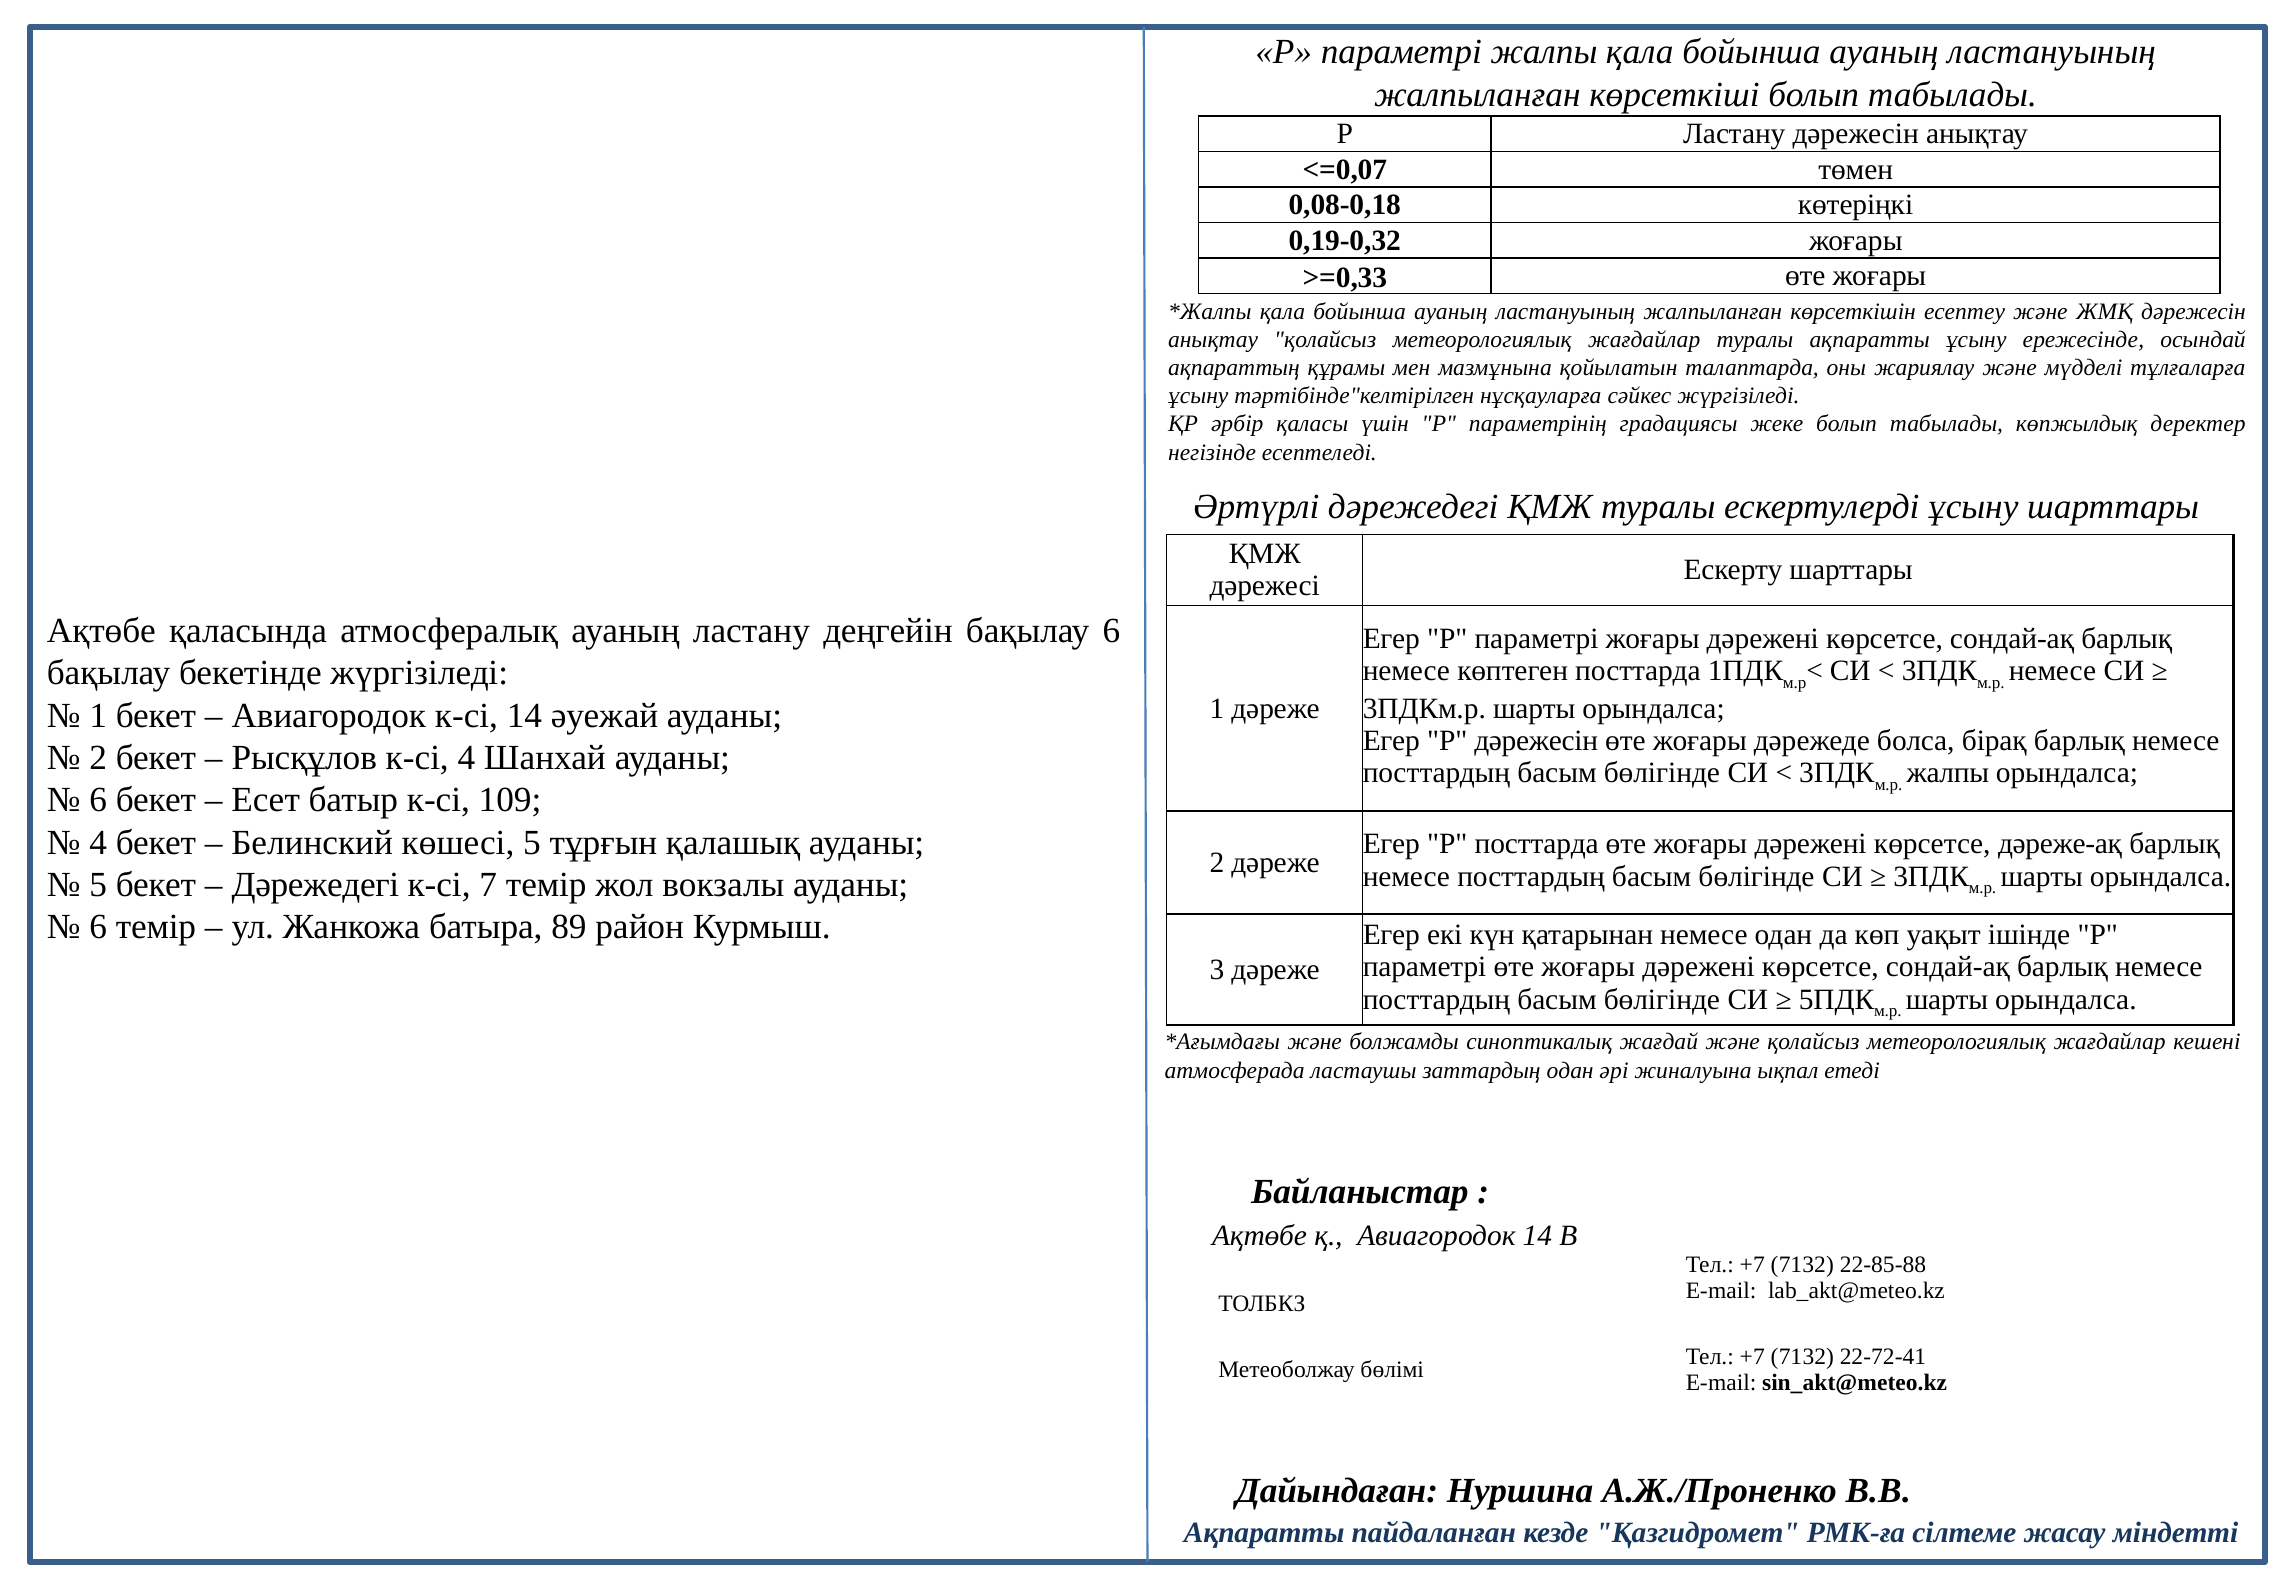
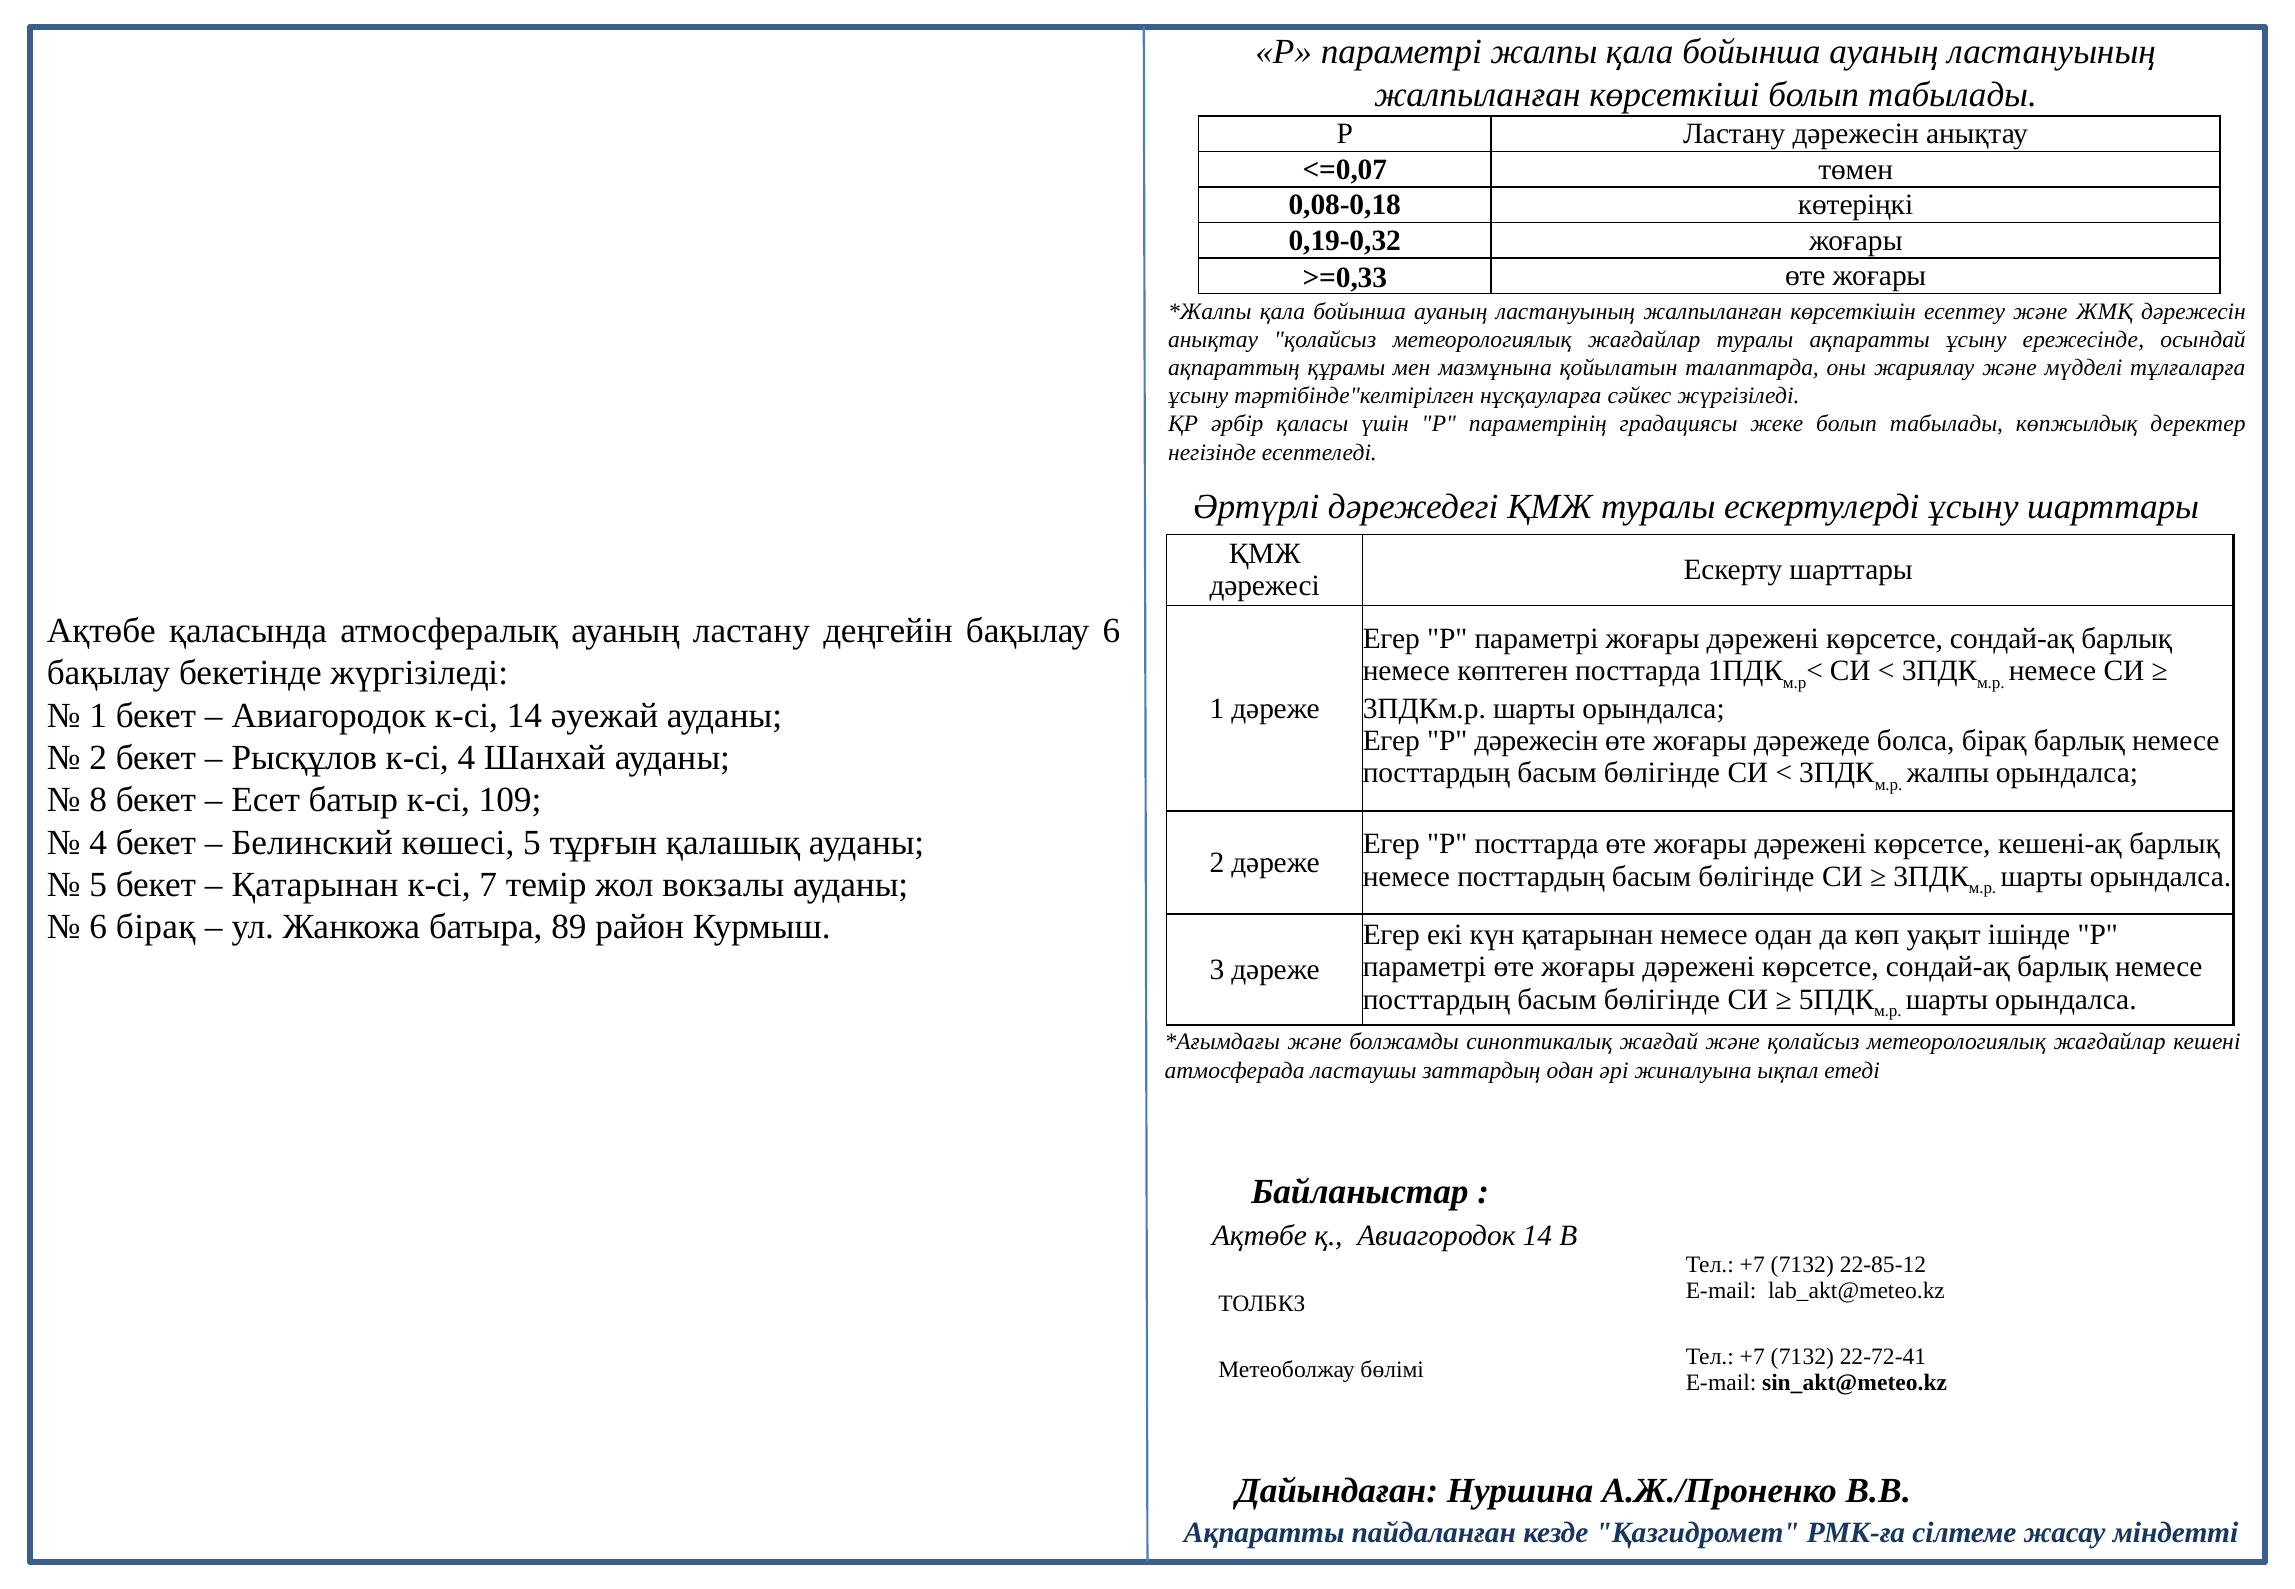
6: 6 -> 8 (98, 800)
дәреже-ақ: дәреже-ақ -> кешені-ақ (2060, 844)
Дәрежедегі: Дәрежедегі -> Қатарынан (315, 885)
6 темір: темір -> бірақ (156, 927)
22-85-88: 22-85-88 -> 22-85-12 (1883, 1265)
